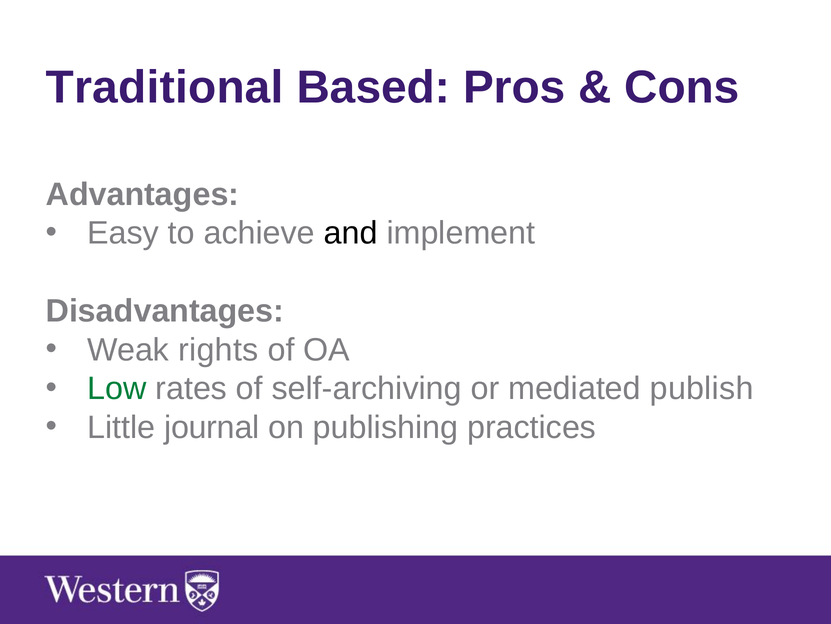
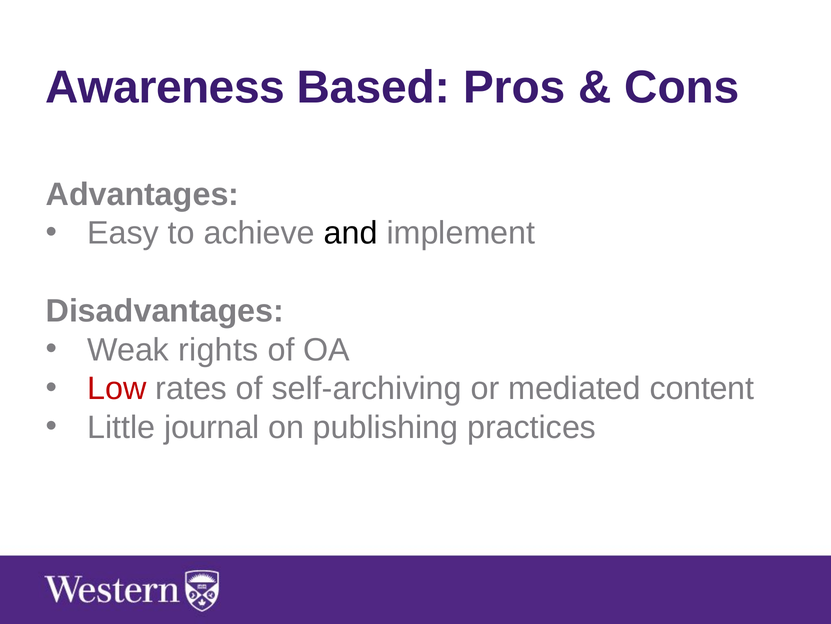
Traditional: Traditional -> Awareness (165, 87)
Low colour: green -> red (117, 388)
publish: publish -> content (702, 388)
